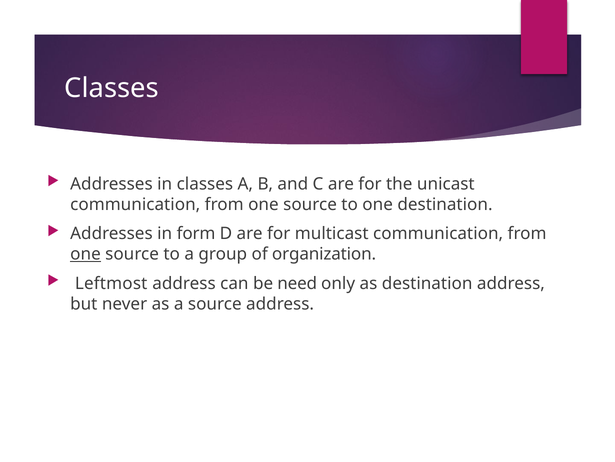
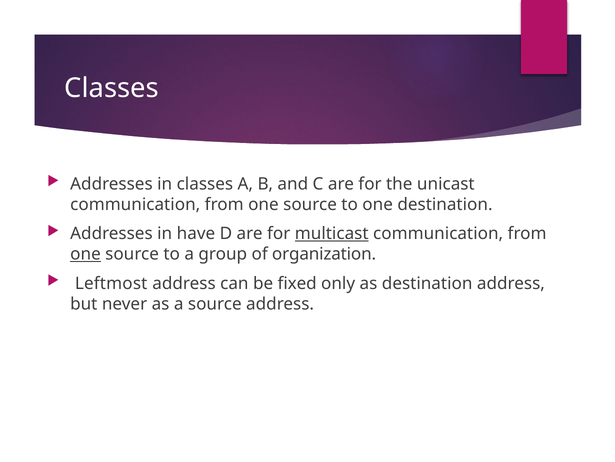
form: form -> have (196, 233)
multicast underline: none -> present (332, 233)
need: need -> fixed (297, 283)
